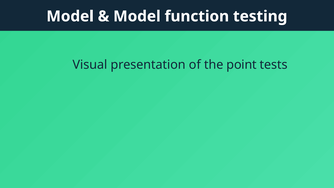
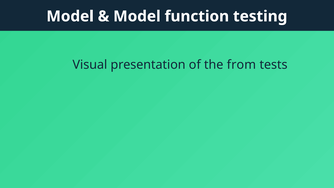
point: point -> from (241, 65)
